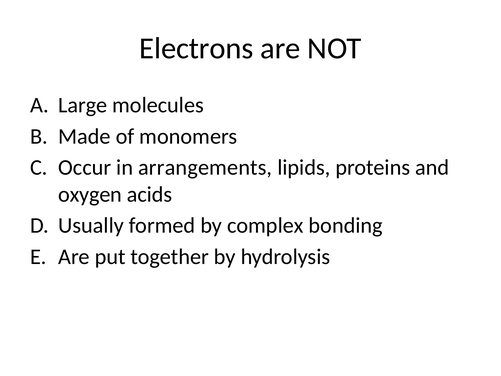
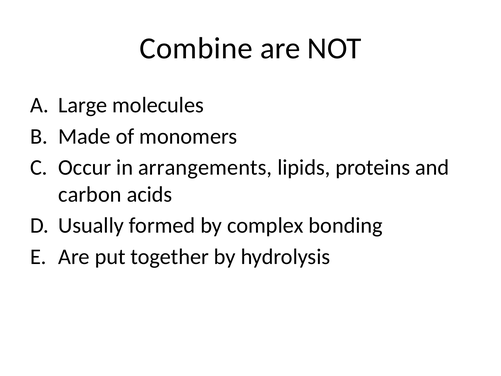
Electrons: Electrons -> Combine (196, 48)
oxygen: oxygen -> carbon (90, 194)
